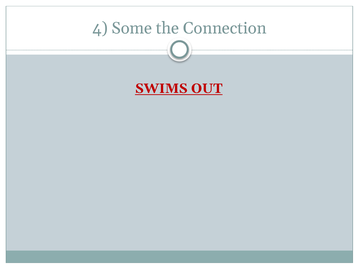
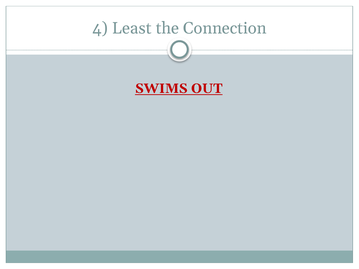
Some: Some -> Least (132, 28)
